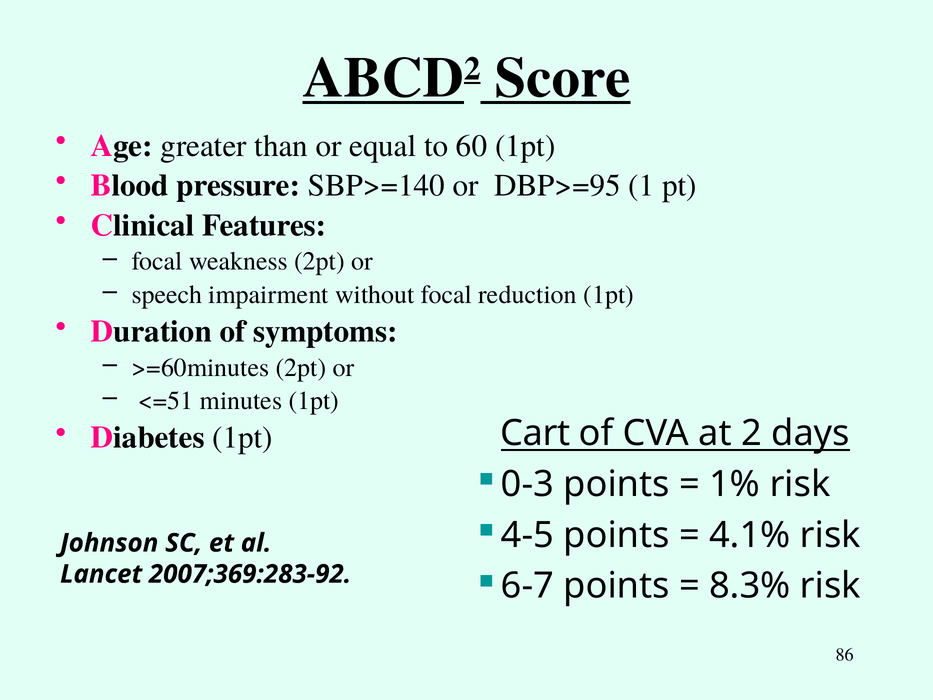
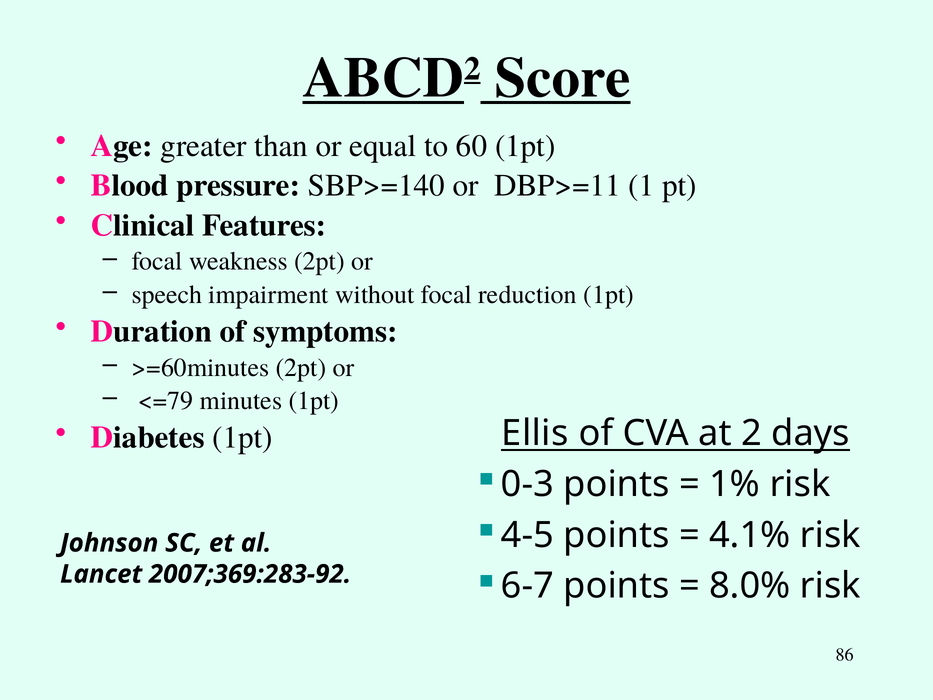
DBP>=95: DBP>=95 -> DBP>=11 (557, 185)
<=51: <=51 -> <=79 (166, 401)
Cart: Cart -> Ellis (535, 433)
8.3%: 8.3% -> 8.0% (750, 586)
